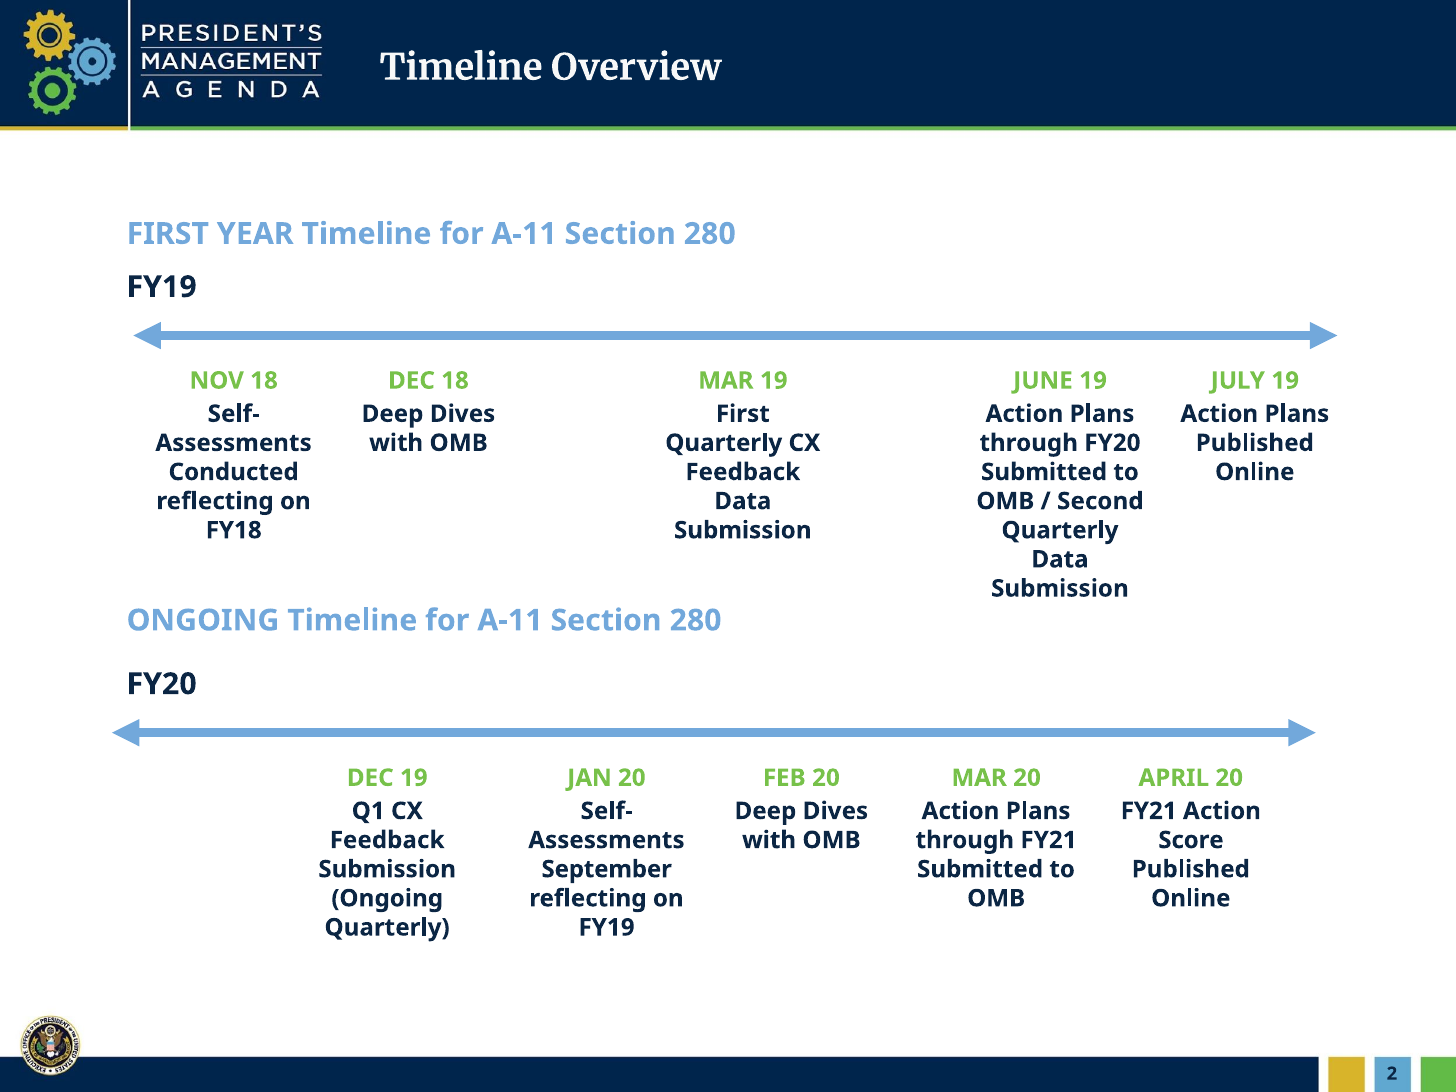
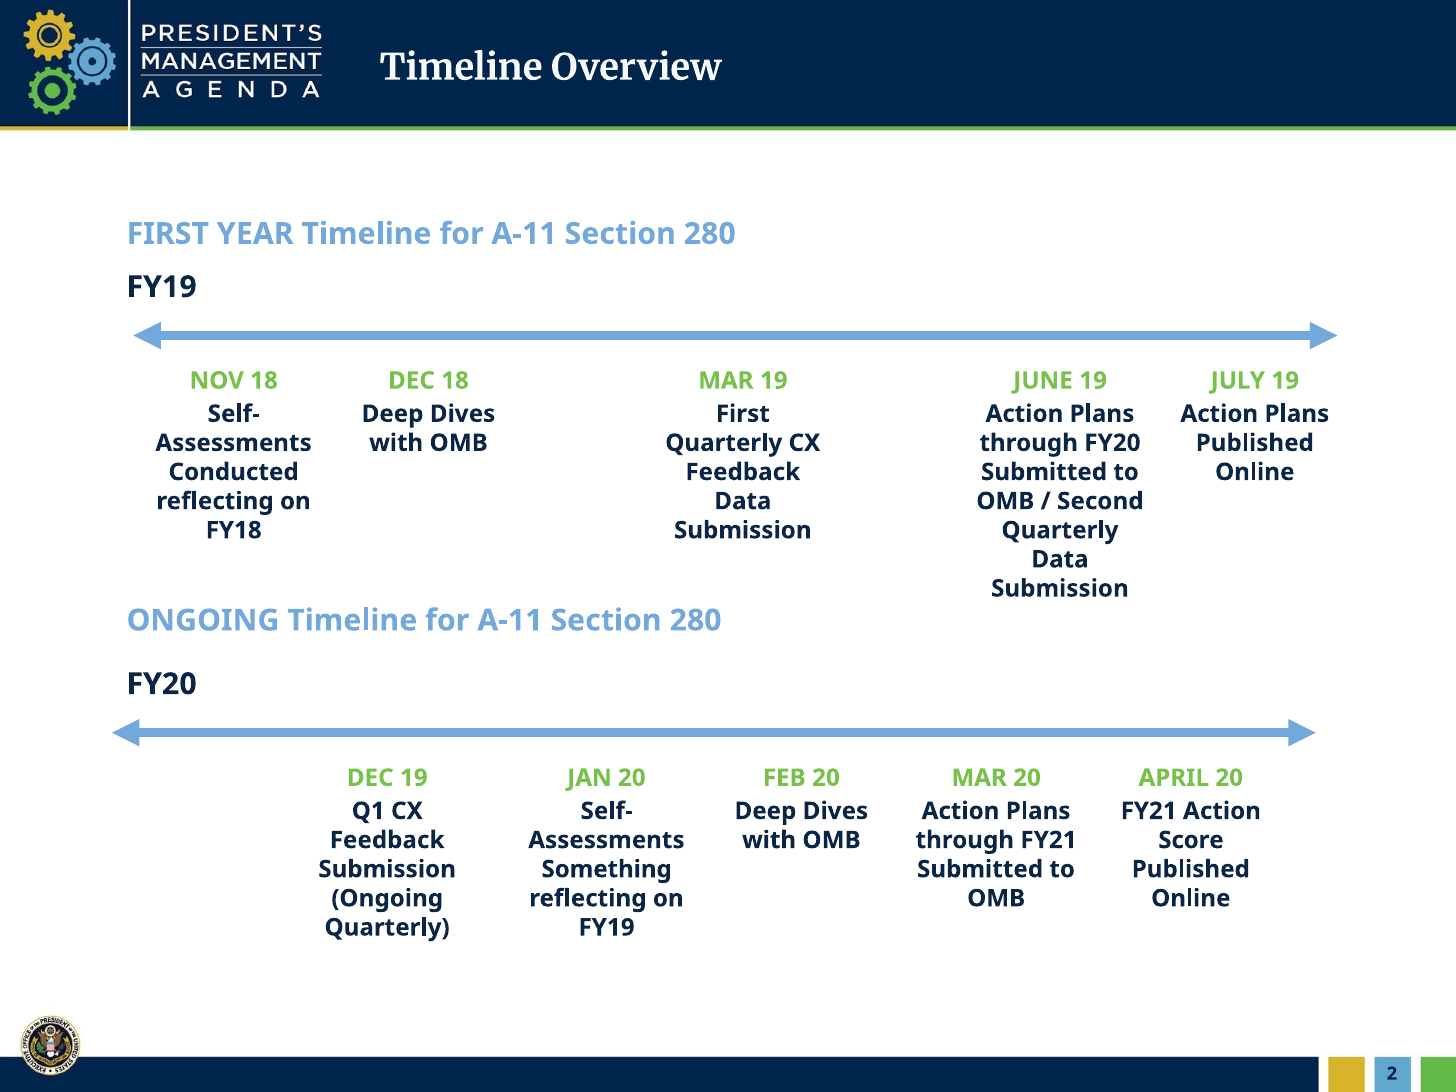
September: September -> Something (607, 869)
